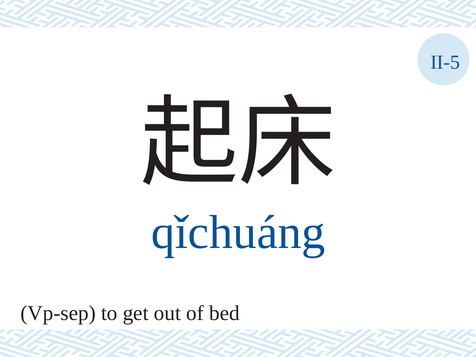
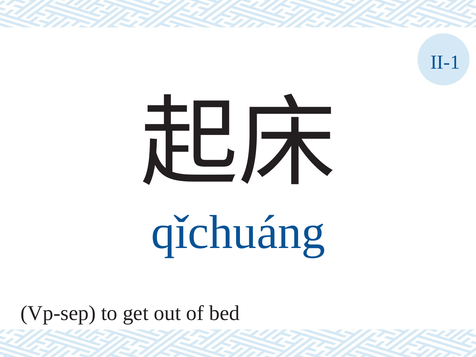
II-5: II-5 -> II-1 (445, 62)
